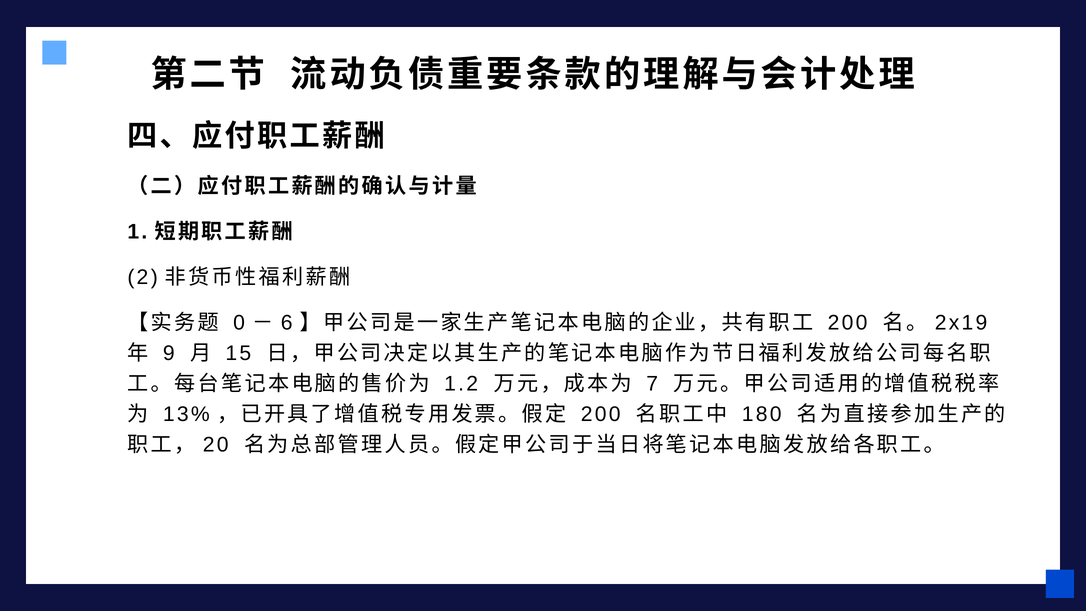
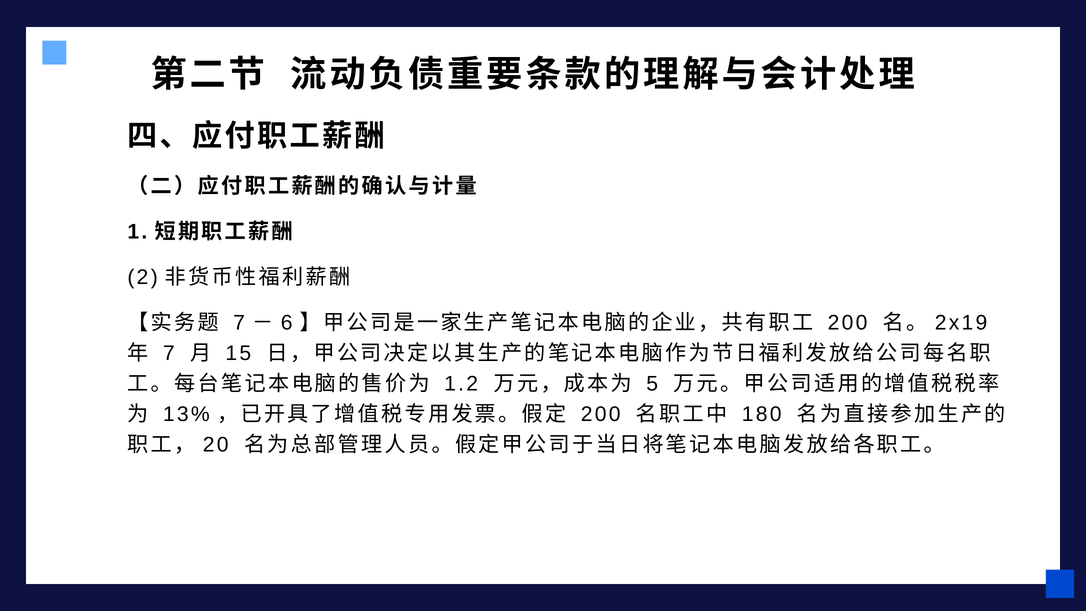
0: 0 -> 7 (239, 323)
9: 9 -> 7 (169, 353)
7: 7 -> 5 (652, 384)
